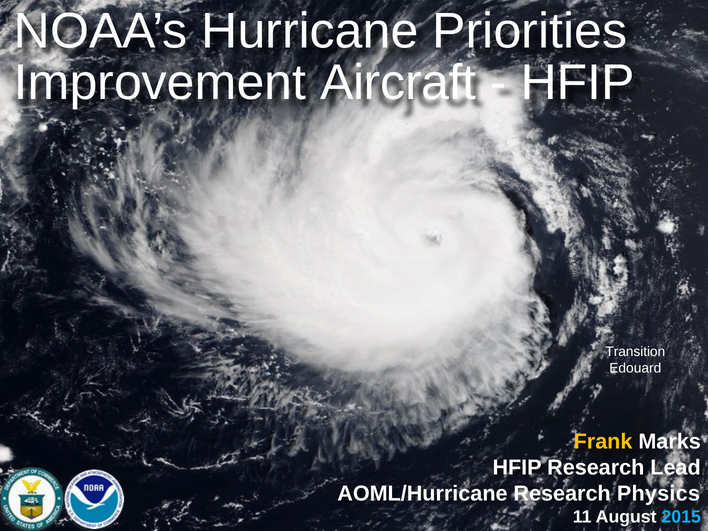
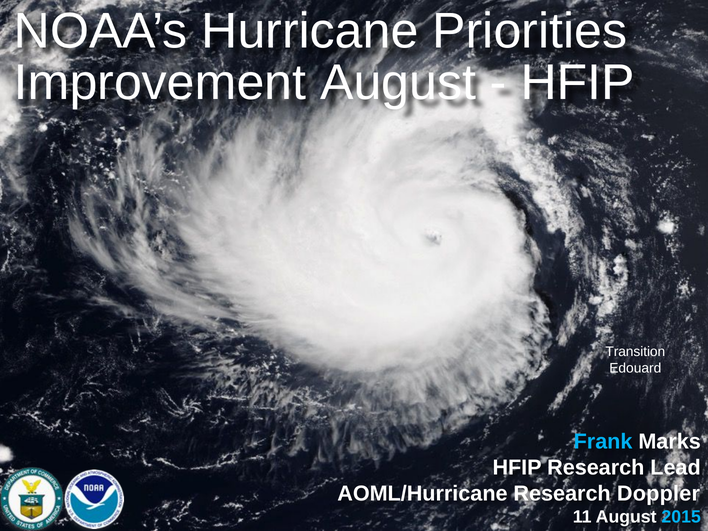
Improvement Aircraft: Aircraft -> August (398, 83)
Frank colour: yellow -> light blue (603, 442)
Physics: Physics -> Doppler (658, 493)
